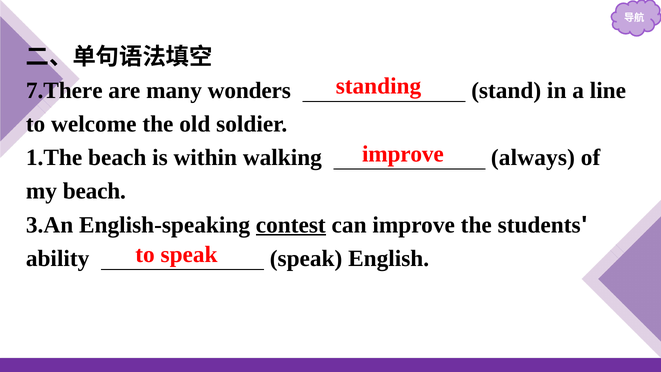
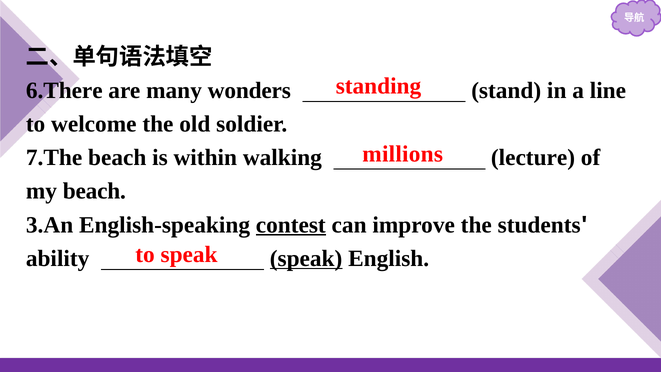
7.There: 7.There -> 6.There (64, 90)
improve: improve -> millions (403, 154)
1.The: 1.The -> 7.The (54, 158)
always: always -> lecture (533, 158)
speak underline: none -> present (306, 258)
